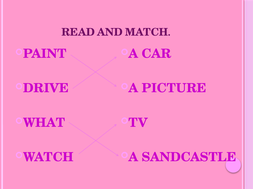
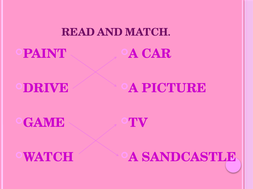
WHAT: WHAT -> GAME (44, 123)
